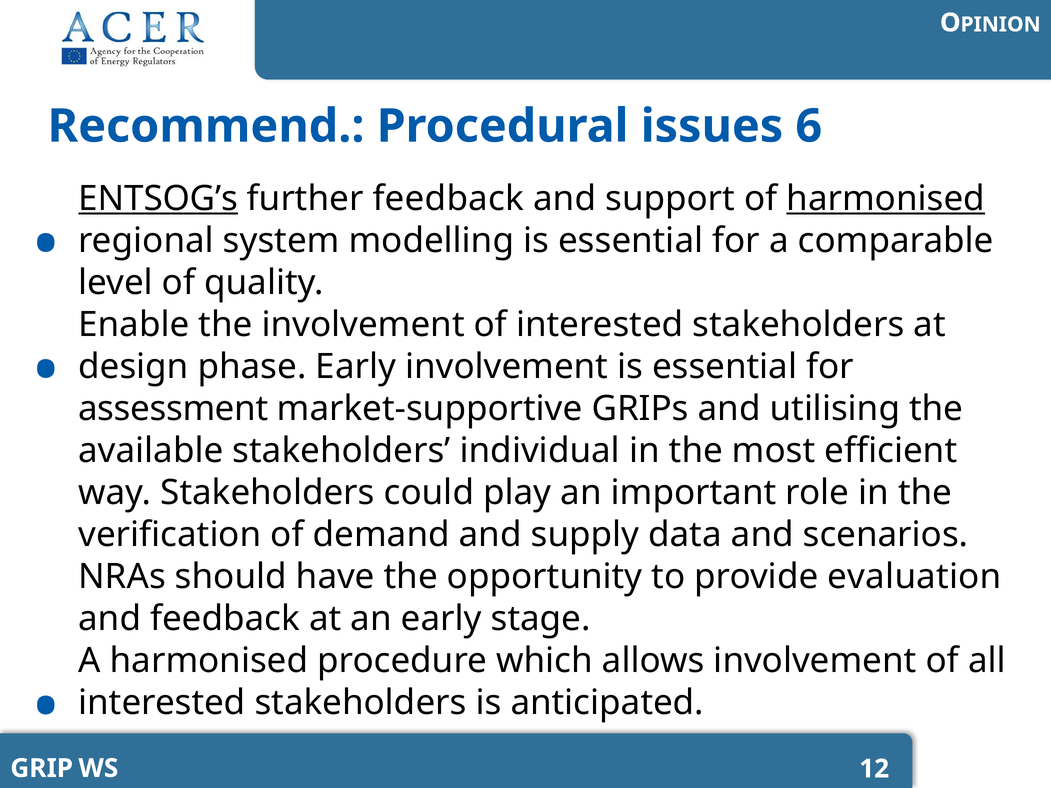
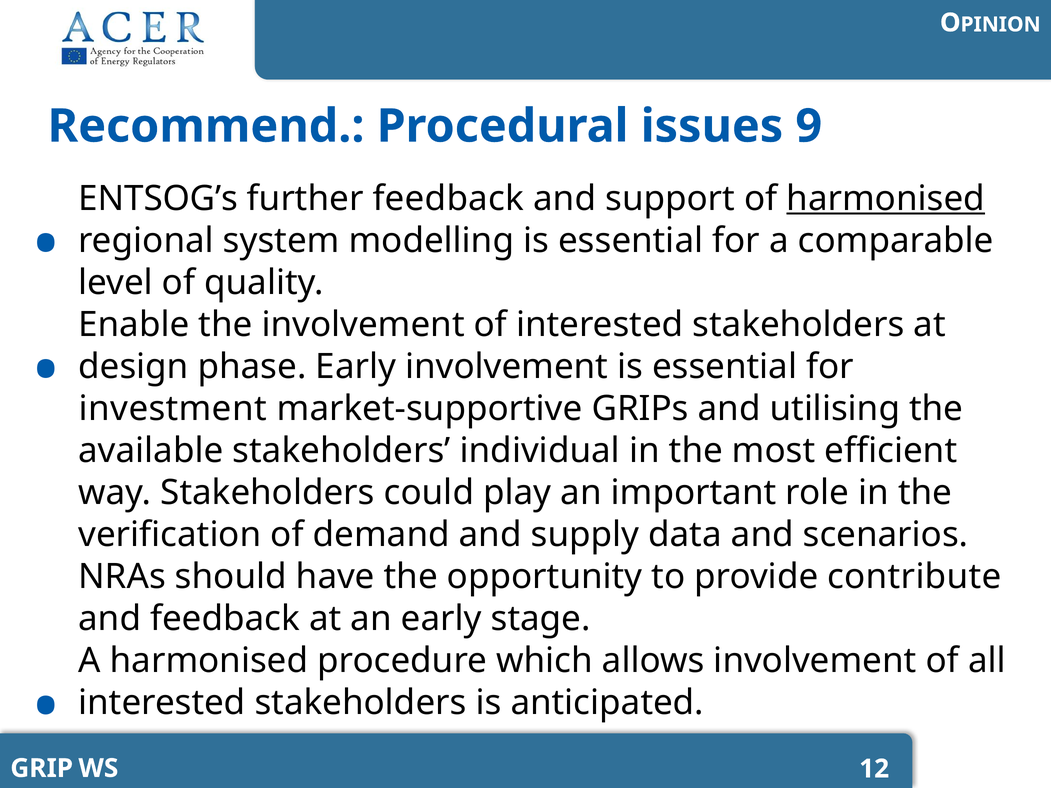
6: 6 -> 9 (809, 126)
ENTSOG’s underline: present -> none (158, 199)
assessment: assessment -> investment (173, 409)
evaluation: evaluation -> contribute (914, 577)
